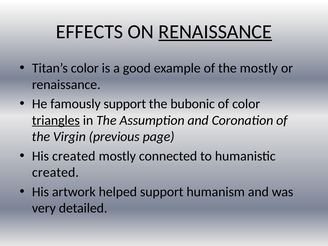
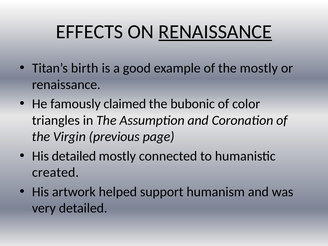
Titan’s color: color -> birth (85, 68)
famously support: support -> claimed (125, 104)
triangles underline: present -> none (56, 120)
His created: created -> detailed (74, 156)
